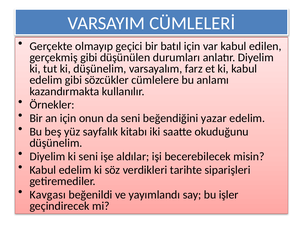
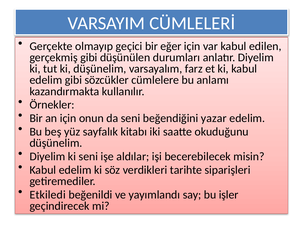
batıl: batıl -> eğer (171, 46)
Kavgası: Kavgası -> Etkiledi (48, 195)
